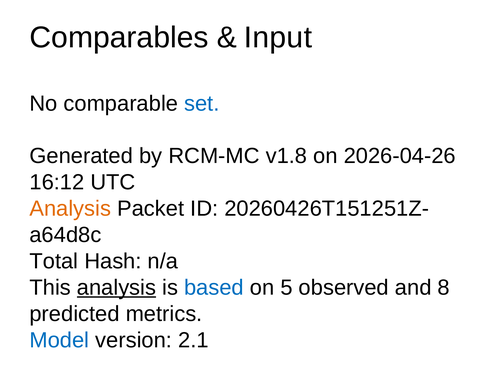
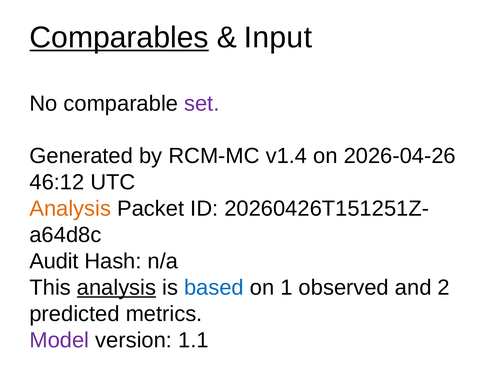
Comparables underline: none -> present (119, 37)
set colour: blue -> purple (202, 103)
v1.8: v1.8 -> v1.4 (286, 156)
16:12: 16:12 -> 46:12 (57, 182)
Total: Total -> Audit (54, 261)
5: 5 -> 1 (287, 287)
8: 8 -> 2 (444, 287)
Model colour: blue -> purple (59, 340)
2.1: 2.1 -> 1.1 (193, 340)
